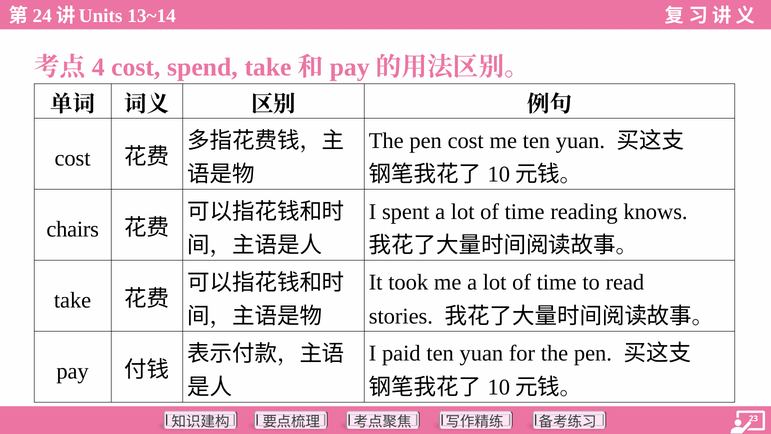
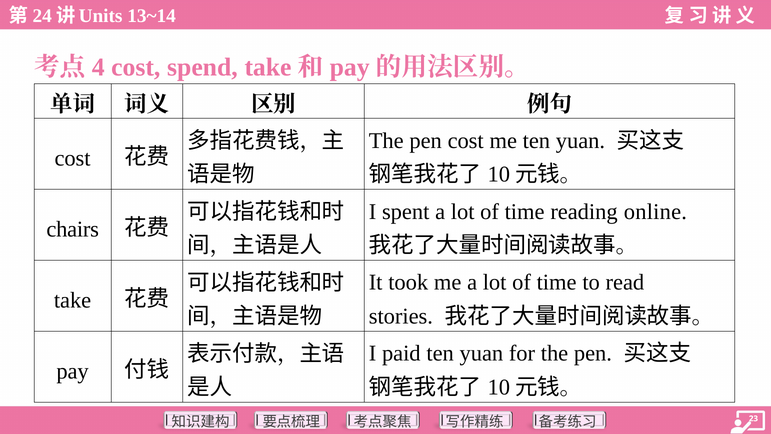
knows: knows -> online (655, 211)
